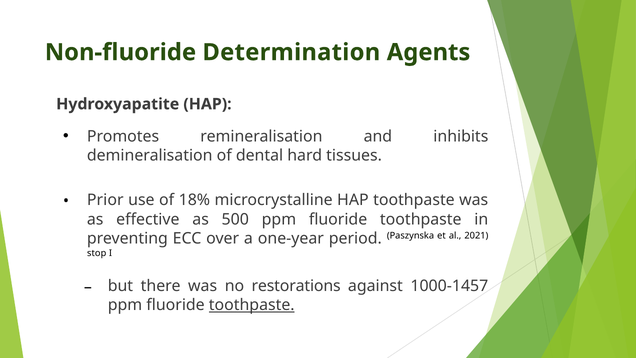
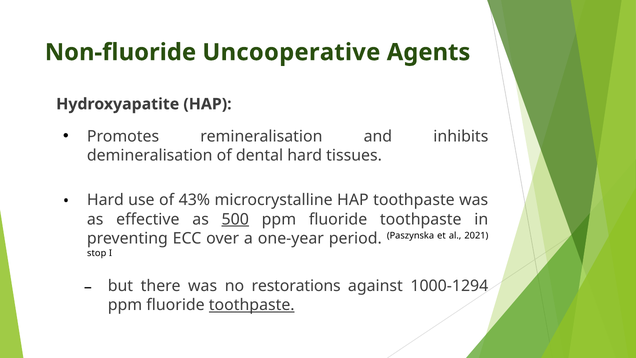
Determination: Determination -> Uncooperative (291, 52)
Prior: Prior -> Hard (105, 200)
18%: 18% -> 43% (194, 200)
500 underline: none -> present (235, 219)
1000-1457: 1000-1457 -> 1000-1294 (449, 286)
